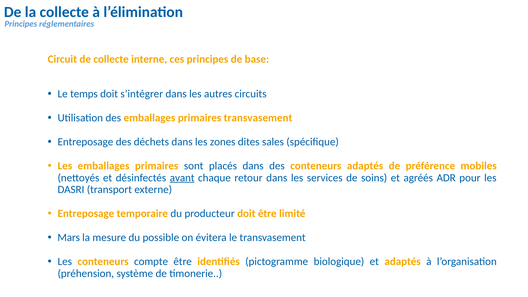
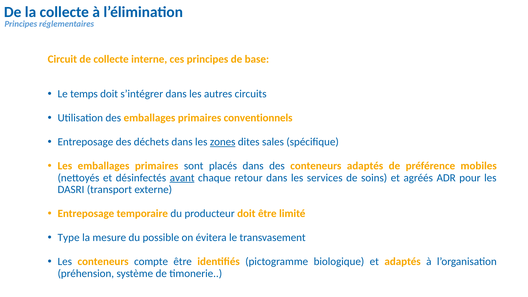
primaires transvasement: transvasement -> conventionnels (258, 118)
zones underline: none -> present (223, 142)
Mars: Mars -> Type (69, 238)
